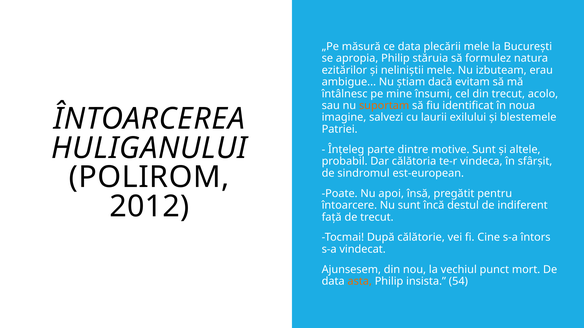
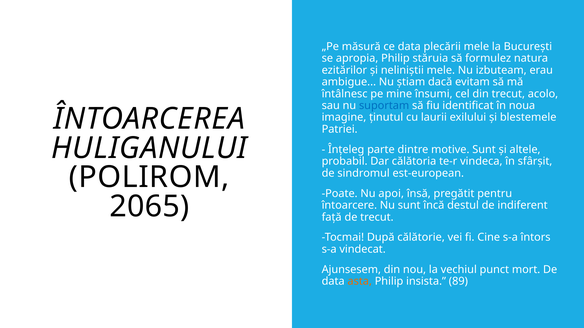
suportam colour: orange -> blue (384, 106)
salvezi: salvezi -> ținutul (386, 118)
2012: 2012 -> 2065 (149, 207)
54: 54 -> 89 (458, 282)
